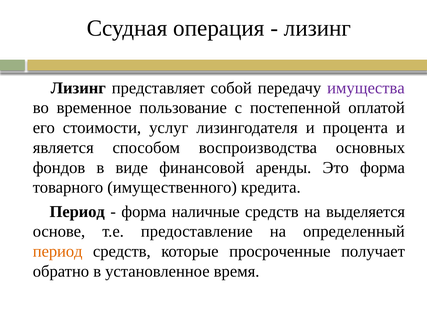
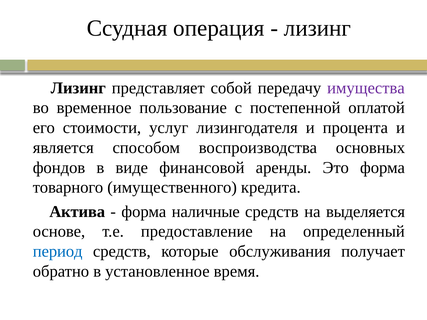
Период: Период -> Актива (77, 212)
период colour: orange -> blue (58, 252)
просроченные: просроченные -> обслуживания (280, 252)
